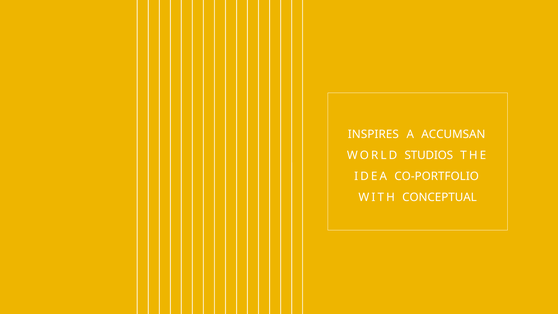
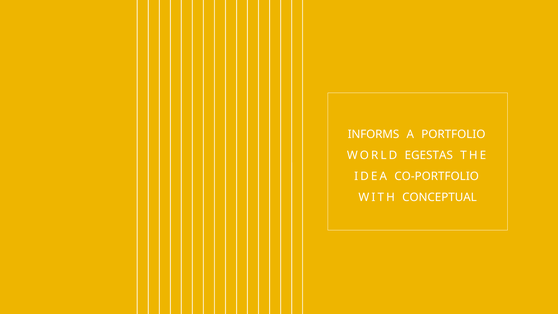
INSPIRES: INSPIRES -> INFORMS (373, 134)
ACCUMSAN: ACCUMSAN -> PORTFOLIO (453, 134)
STUDIOS: STUDIOS -> EGESTAS (429, 155)
